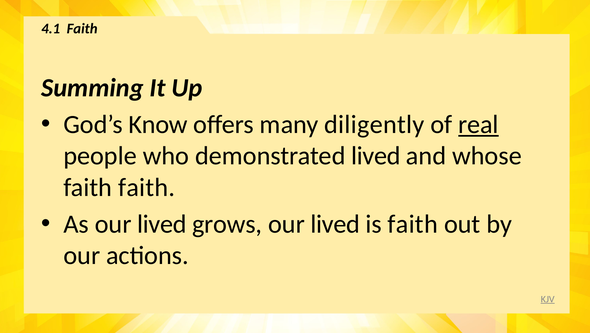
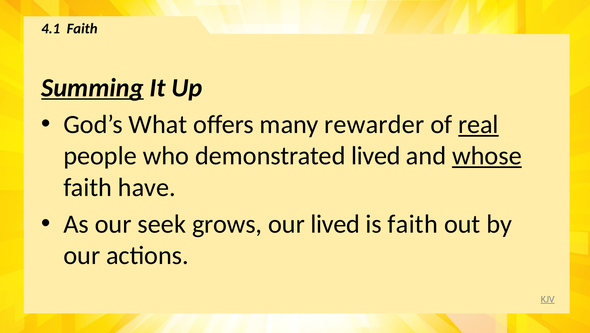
Summing underline: none -> present (92, 88)
Know: Know -> What (158, 124)
diligently: diligently -> rewarder (374, 124)
whose underline: none -> present (487, 156)
faith faith: faith -> have (147, 187)
As our lived: lived -> seek (162, 224)
